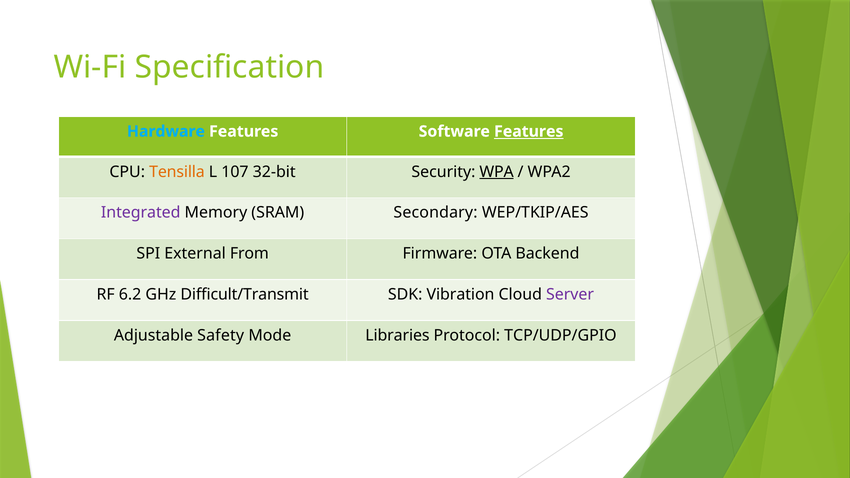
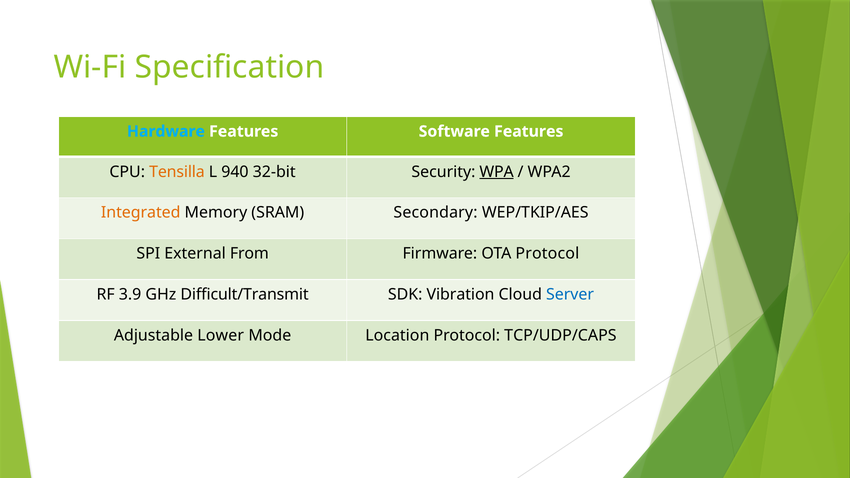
Features underline: present -> none (529, 131)
107: 107 -> 940 (235, 172)
Integrated colour: purple -> orange (141, 213)
OTA Backend: Backend -> Protocol (547, 254)
6.2: 6.2 -> 3.9 (130, 295)
Server colour: purple -> blue (570, 295)
Safety: Safety -> Lower (221, 335)
Libraries: Libraries -> Location (397, 335)
TCP/UDP/GPIO: TCP/UDP/GPIO -> TCP/UDP/CAPS (560, 335)
